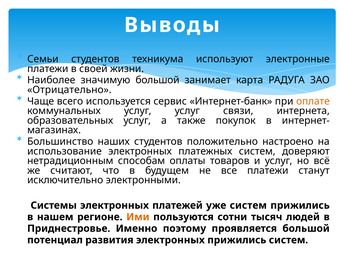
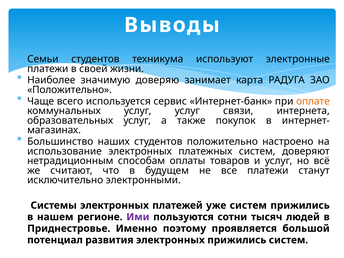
значимую большой: большой -> доверяю (157, 80)
Отрицательно: Отрицательно -> Положительно (69, 90)
Ими colour: orange -> purple (138, 217)
